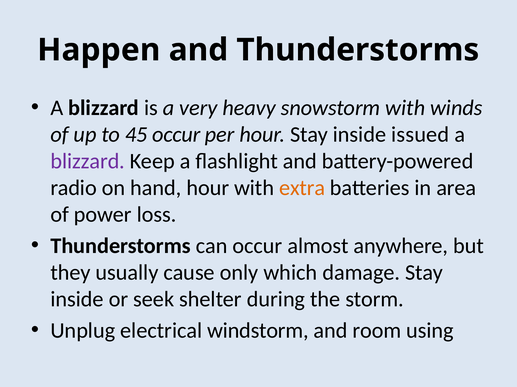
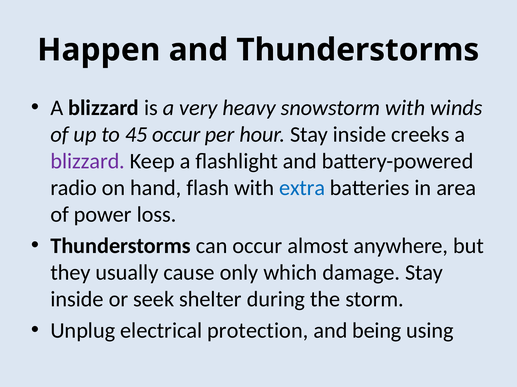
issued: issued -> creeks (420, 135)
hand hour: hour -> flash (208, 188)
extra colour: orange -> blue (302, 188)
windstorm: windstorm -> protection (258, 331)
room: room -> being (377, 331)
